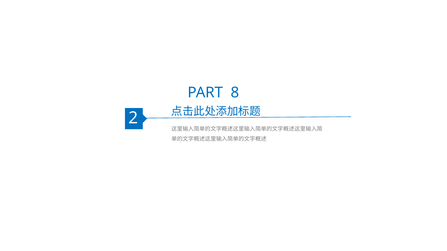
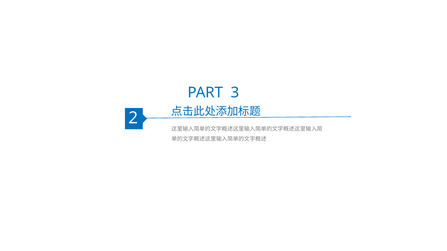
8: 8 -> 3 (235, 93)
